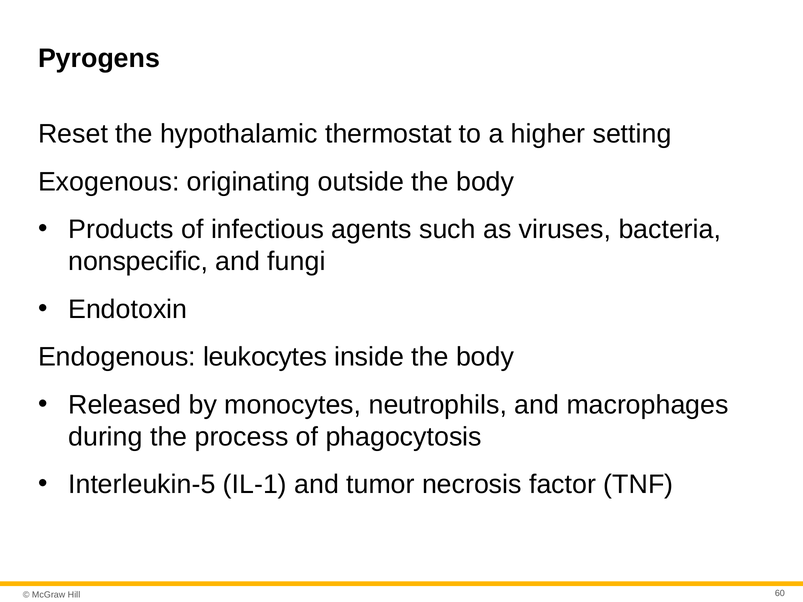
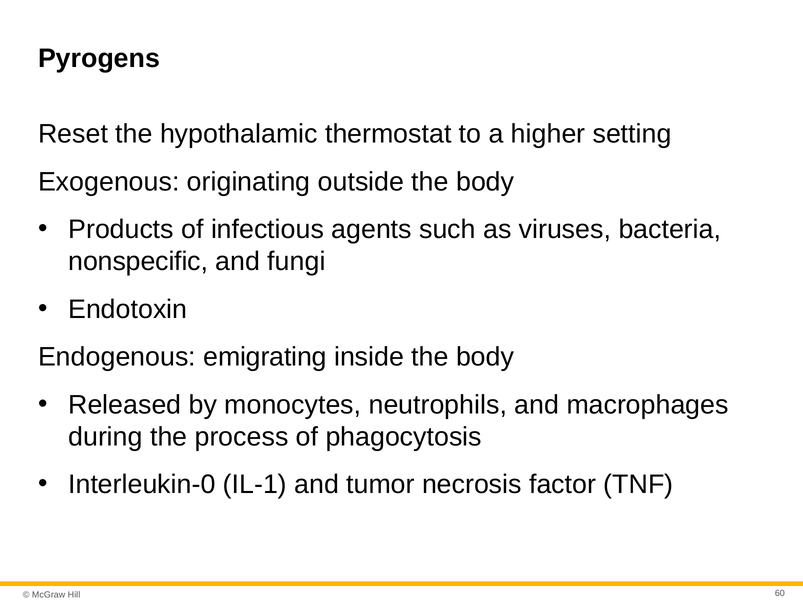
leukocytes: leukocytes -> emigrating (265, 357)
Interleukin-5: Interleukin-5 -> Interleukin-0 (142, 485)
